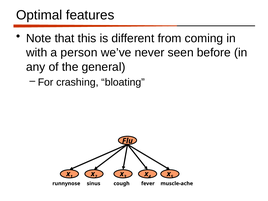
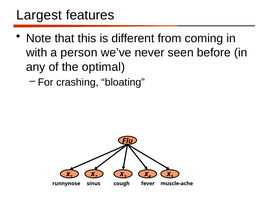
Optimal: Optimal -> Largest (39, 15)
general: general -> optimal (104, 67)
